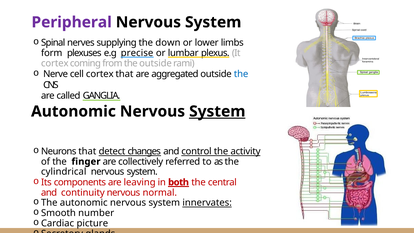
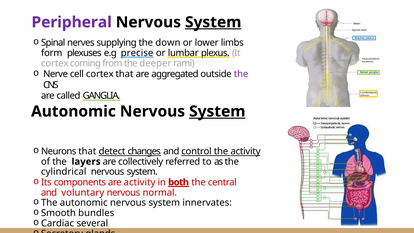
System underline: none -> present (213, 22)
the outside: outside -> deeper (155, 63)
the colour: blue -> purple (241, 74)
finger: finger -> layers (86, 161)
are leaving: leaving -> activity (140, 182)
continuity: continuity -> voluntary (83, 192)
innervates underline: present -> none (207, 203)
number: number -> bundles (96, 213)
picture: picture -> several (92, 223)
